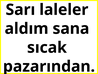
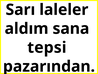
sıcak: sıcak -> tepsi (47, 47)
